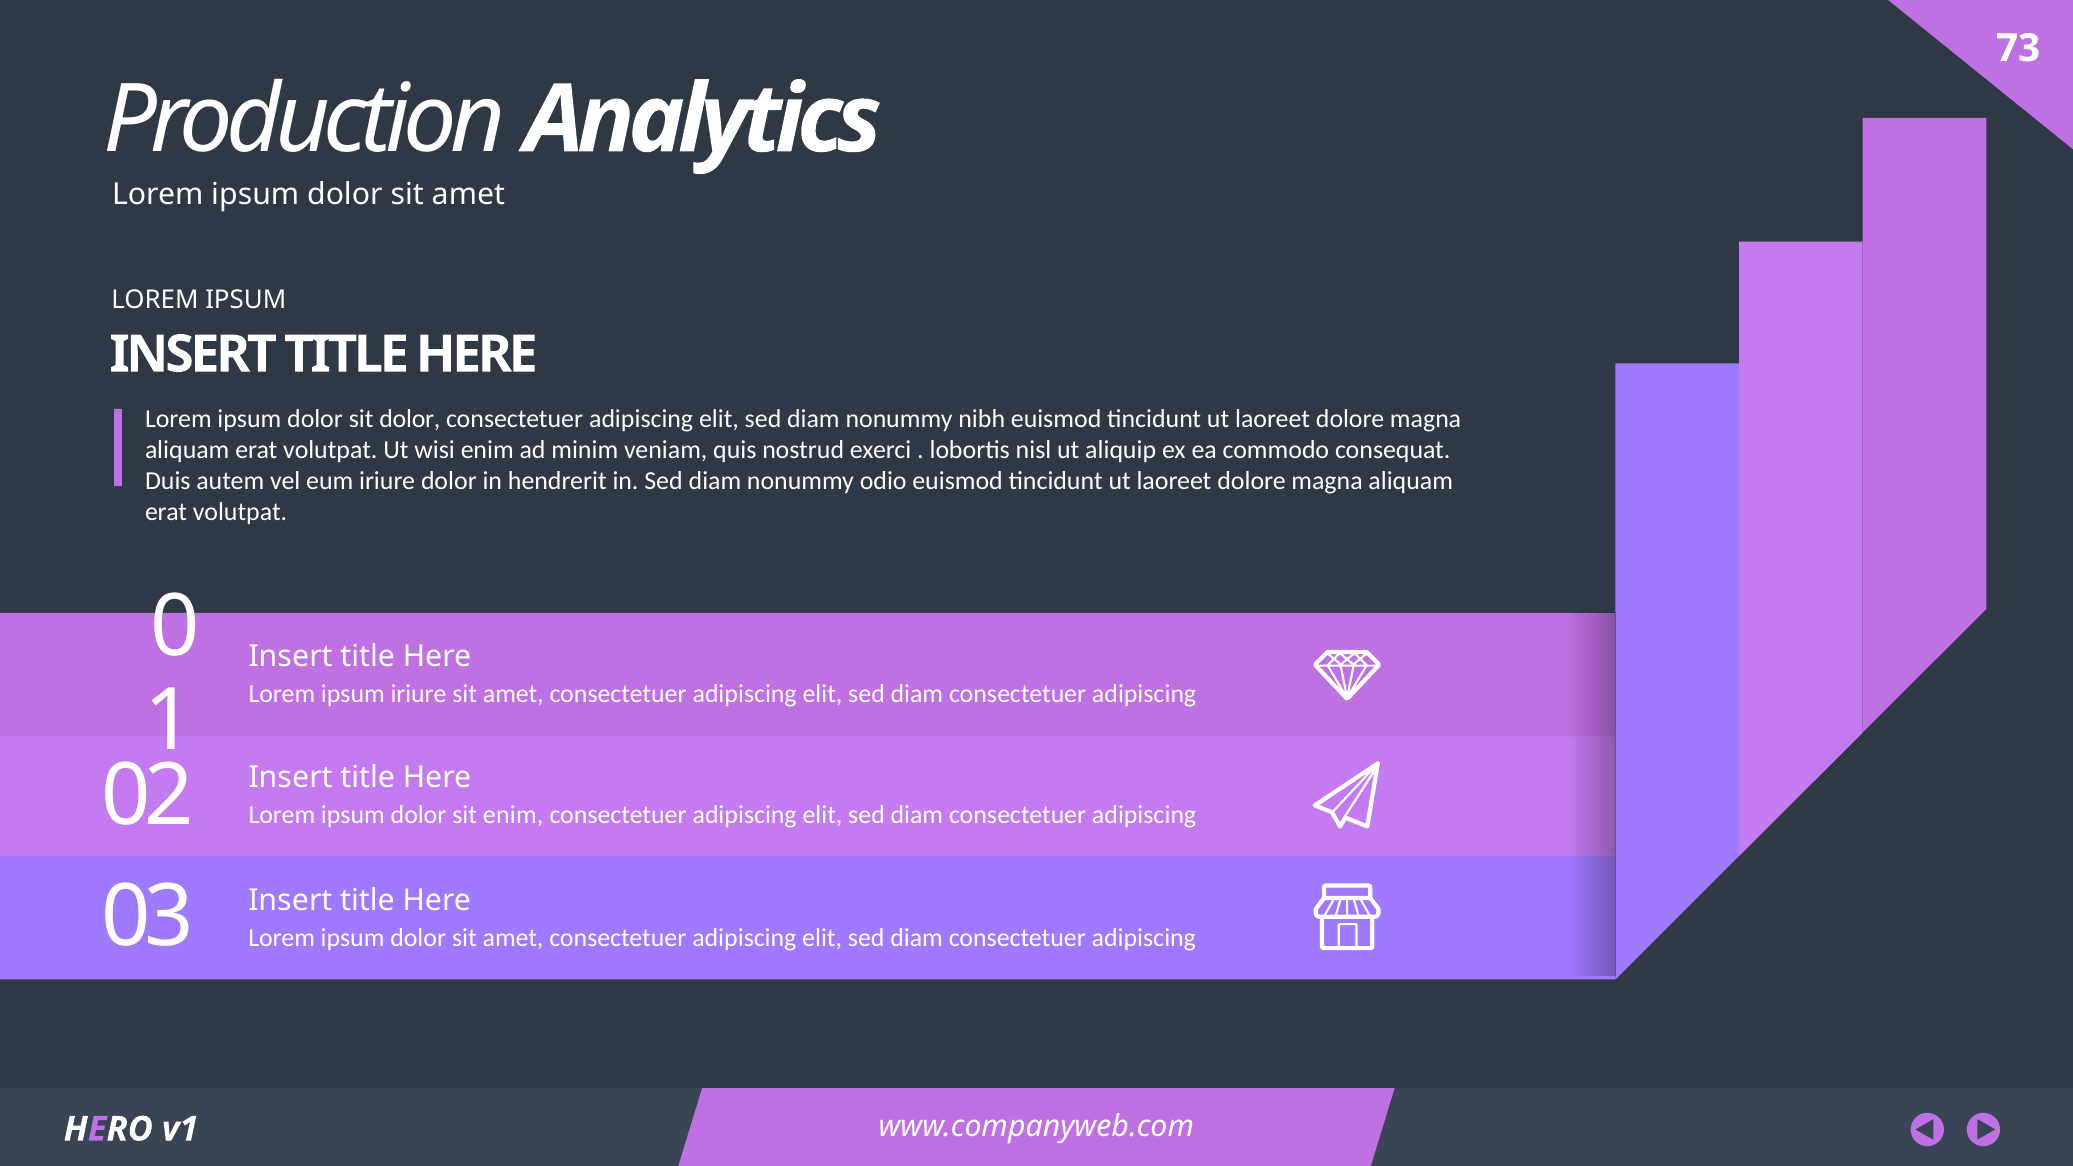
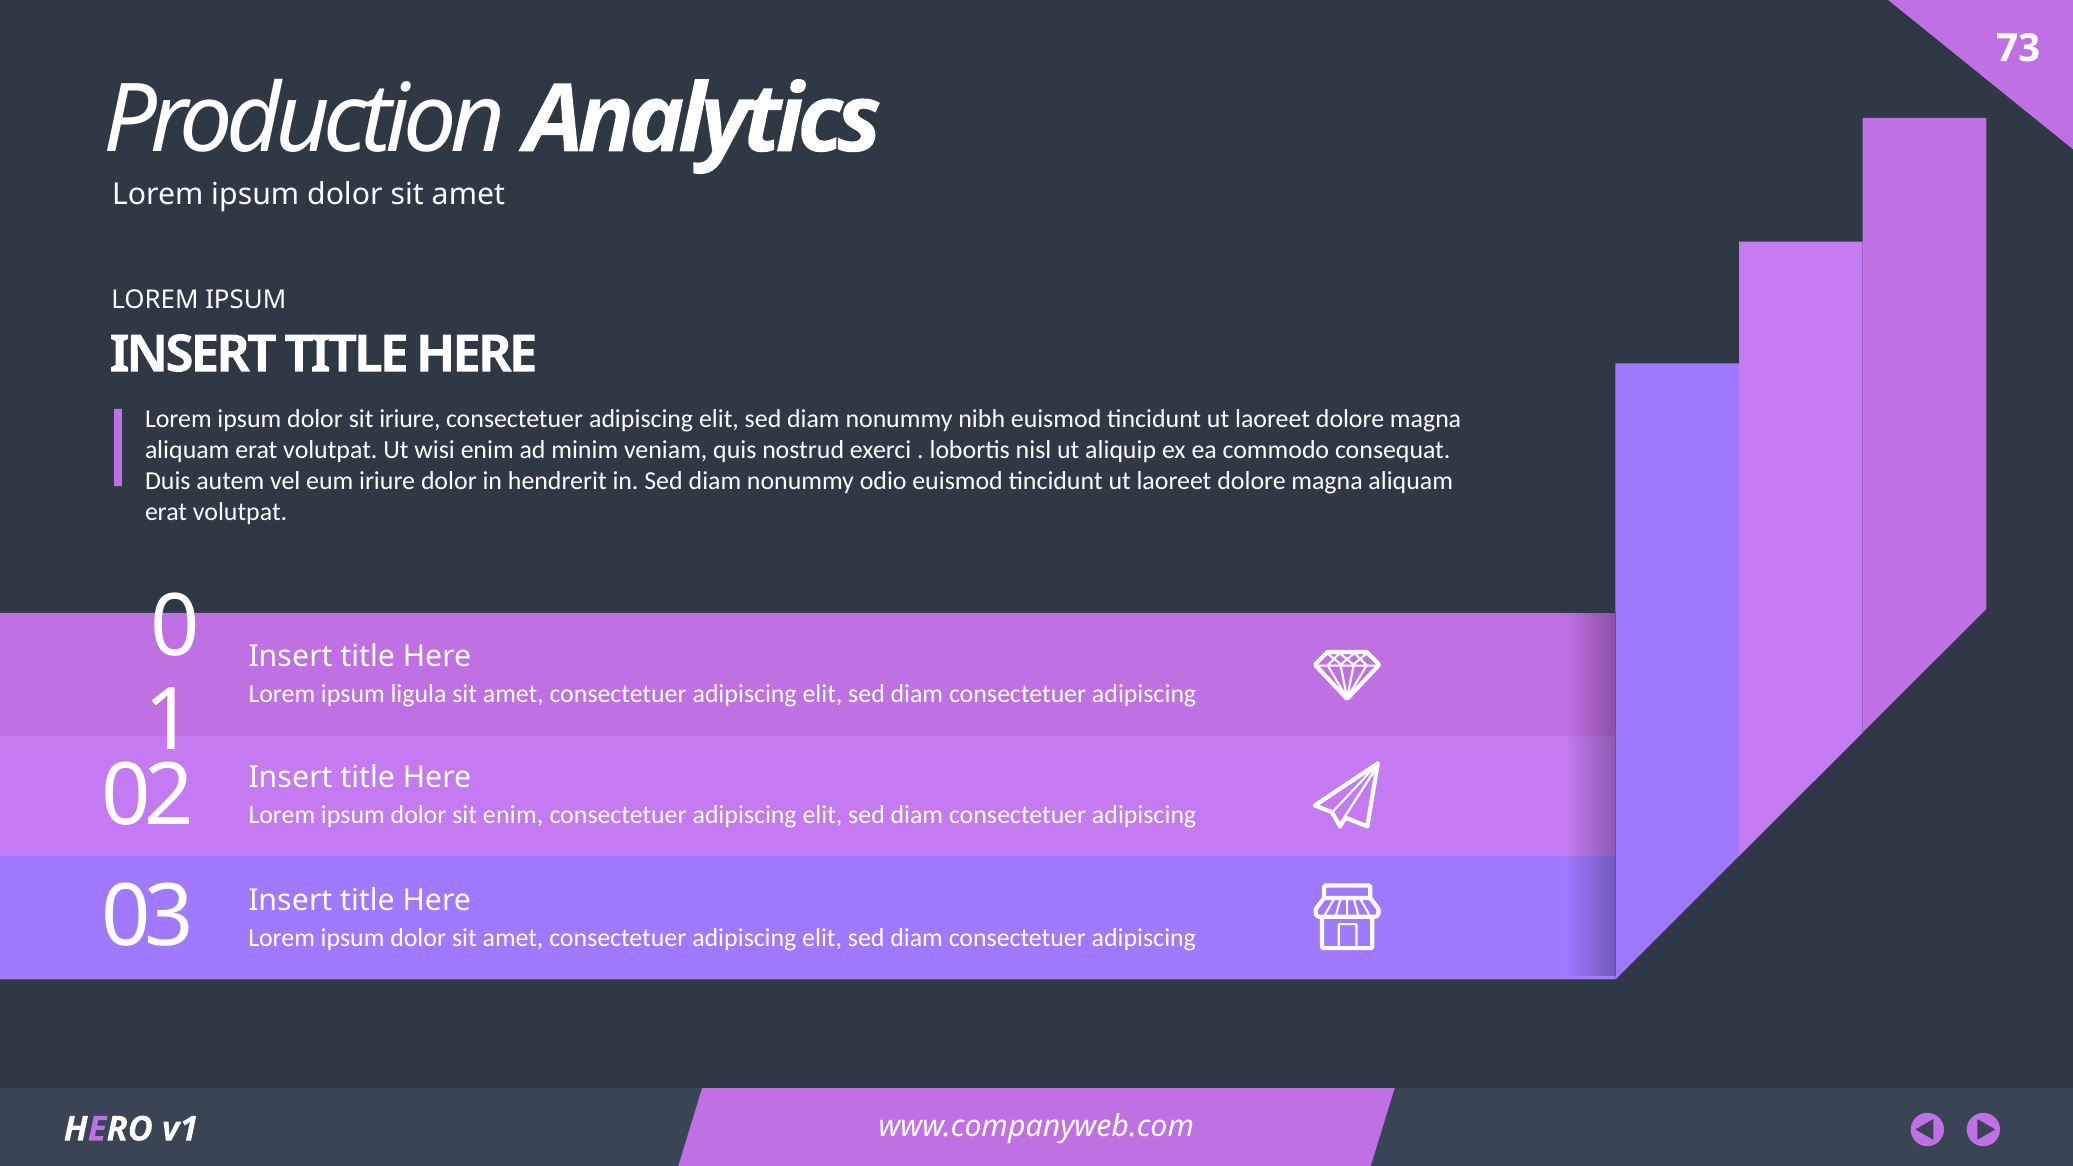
sit dolor: dolor -> iriure (410, 419)
ipsum iriure: iriure -> ligula (419, 694)
